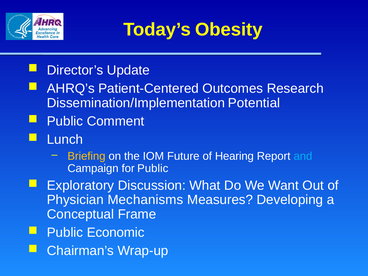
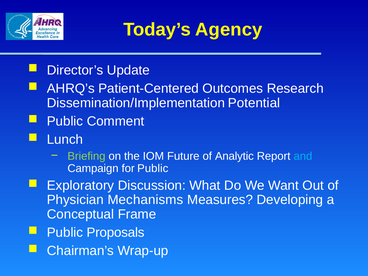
Obesity: Obesity -> Agency (229, 30)
Briefing colour: yellow -> light green (86, 156)
Hearing: Hearing -> Analytic (234, 156)
Economic: Economic -> Proposals (116, 233)
